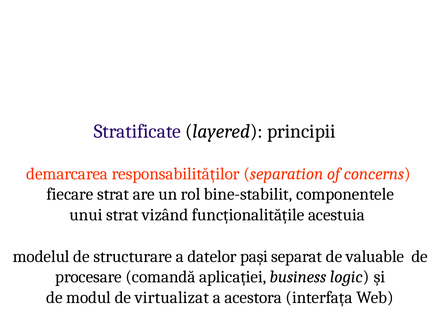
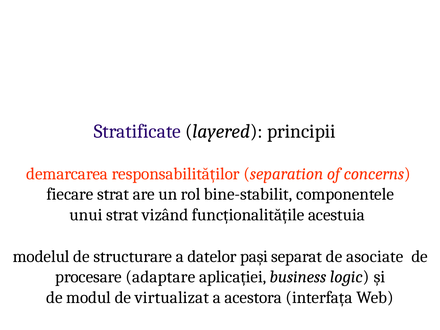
valuable: valuable -> asociate (375, 256)
comandă: comandă -> adaptare (160, 277)
